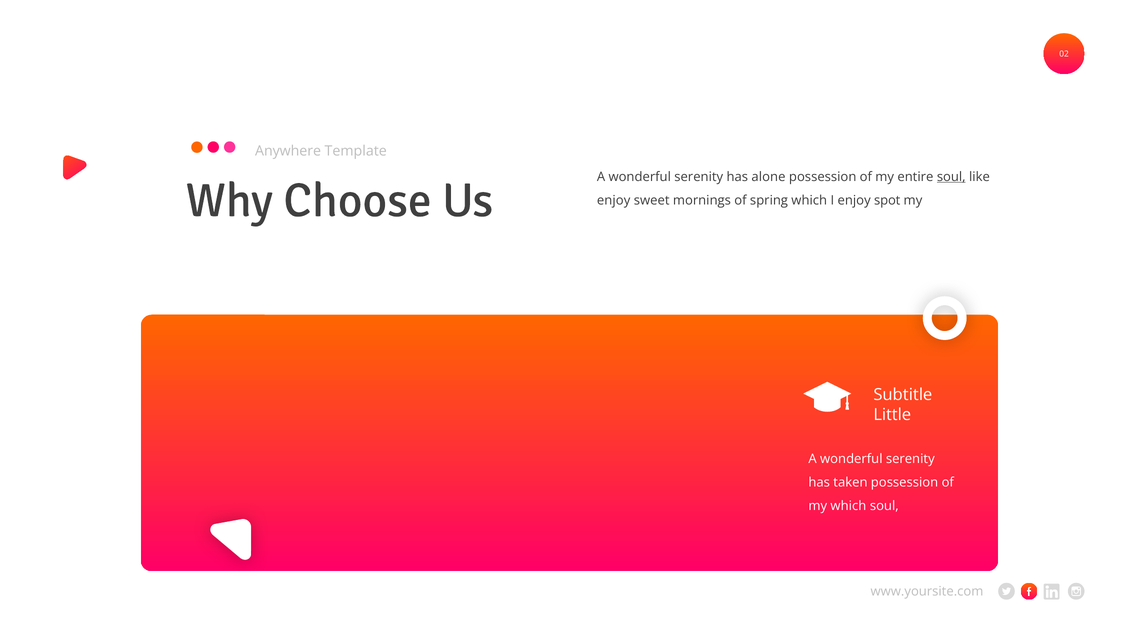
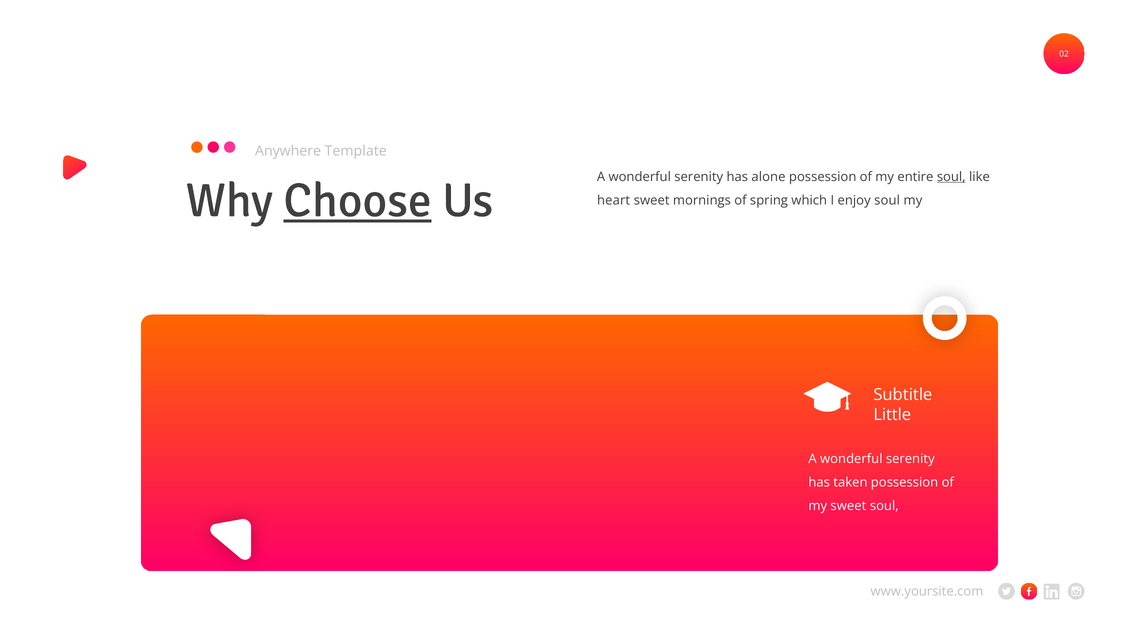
Choose underline: none -> present (357, 200)
enjoy: enjoy -> heart (614, 200)
enjoy spot: spot -> soul (887, 200)
my which: which -> sweet (848, 506)
